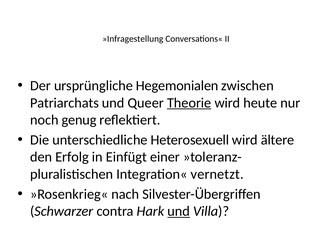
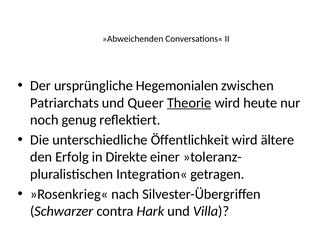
»Infragestellung: »Infragestellung -> »Abweichenden (133, 39)
Heterosexuell: Heterosexuell -> Öffentlichkeit (190, 140)
Einfügt: Einfügt -> Direkte (126, 157)
vernetzt: vernetzt -> getragen (217, 174)
und underline: present -> none (179, 211)
